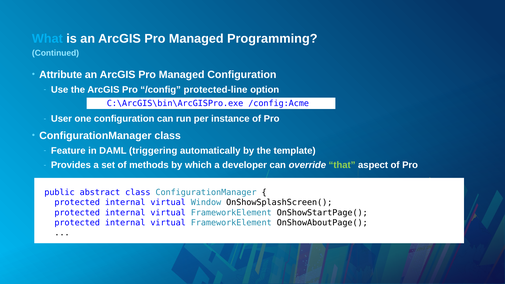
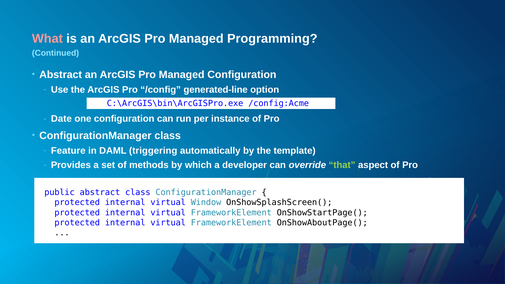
What colour: light blue -> pink (47, 39)
Attribute: Attribute -> Abstract (61, 75)
protected-line: protected-line -> generated-line (216, 90)
User: User -> Date (61, 119)
